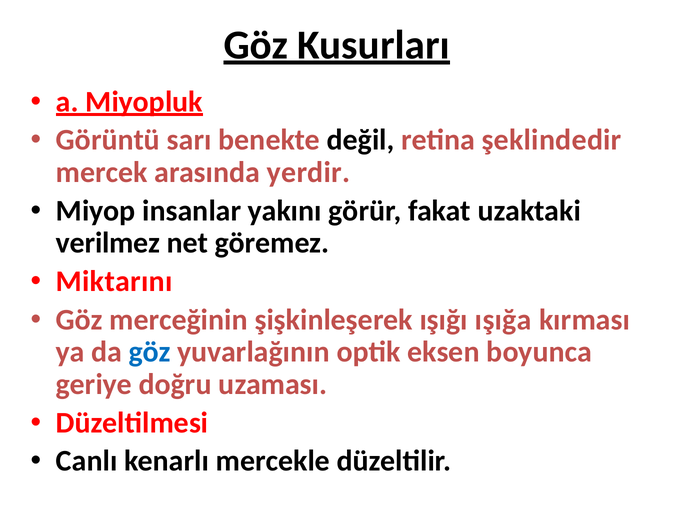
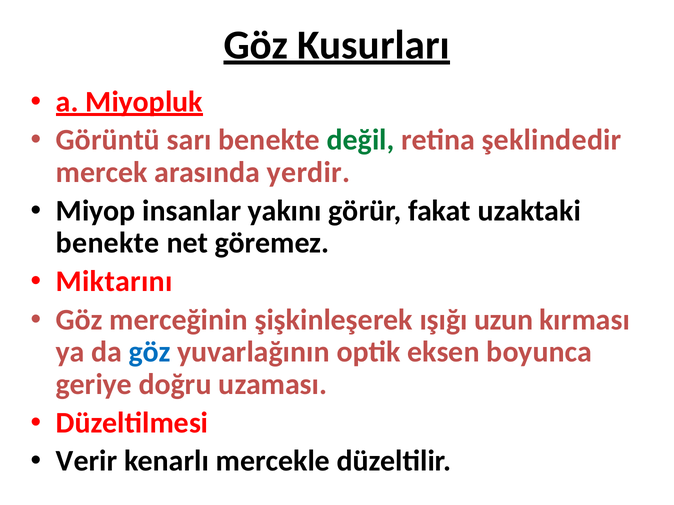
değil colour: black -> green (361, 140)
verilmez: verilmez -> benekte (108, 243)
ışığa: ışığa -> uzun (504, 320)
Canlı: Canlı -> Verir (87, 462)
